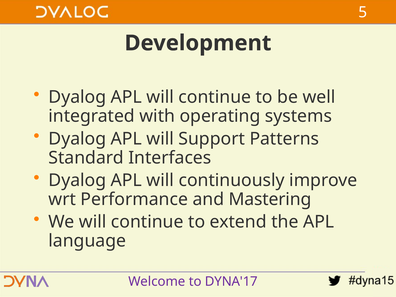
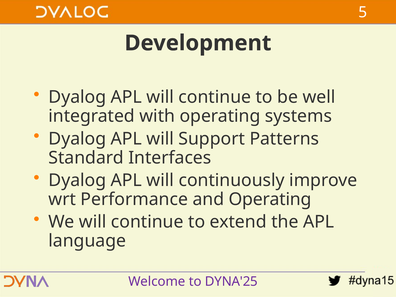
and Mastering: Mastering -> Operating (270, 199)
DYNA'17: DYNA'17 -> DYNA'25 (231, 281)
